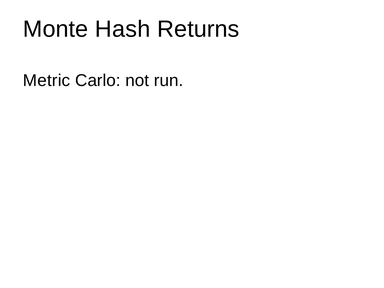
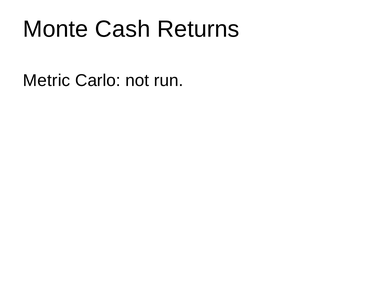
Hash: Hash -> Cash (123, 29)
